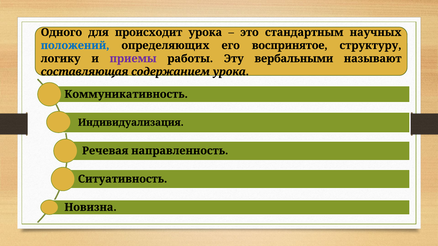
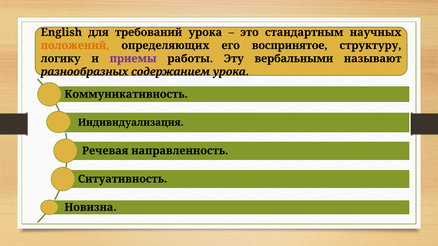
Одного: Одного -> English (61, 32)
происходит: происходит -> требований (149, 32)
положений colour: blue -> orange (75, 46)
составляющая: составляющая -> разнообразных (85, 72)
